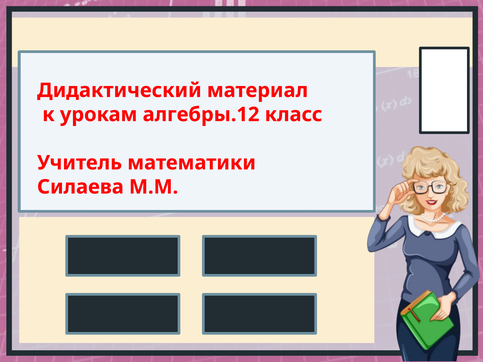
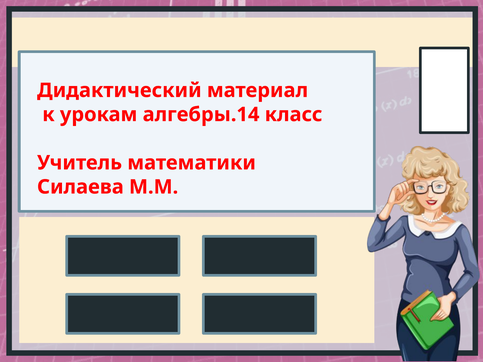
алгебры.12: алгебры.12 -> алгебры.14 (201, 115)
